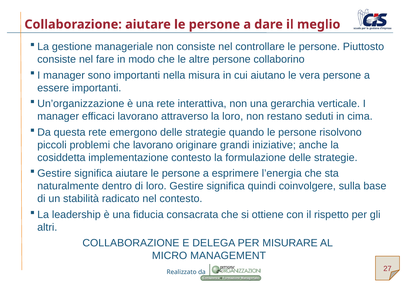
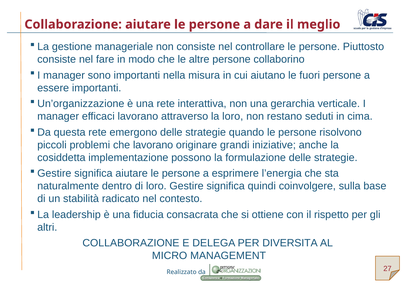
vera: vera -> fuori (310, 75)
implementazione contesto: contesto -> possono (191, 158)
MISURARE: MISURARE -> DIVERSITA (290, 243)
